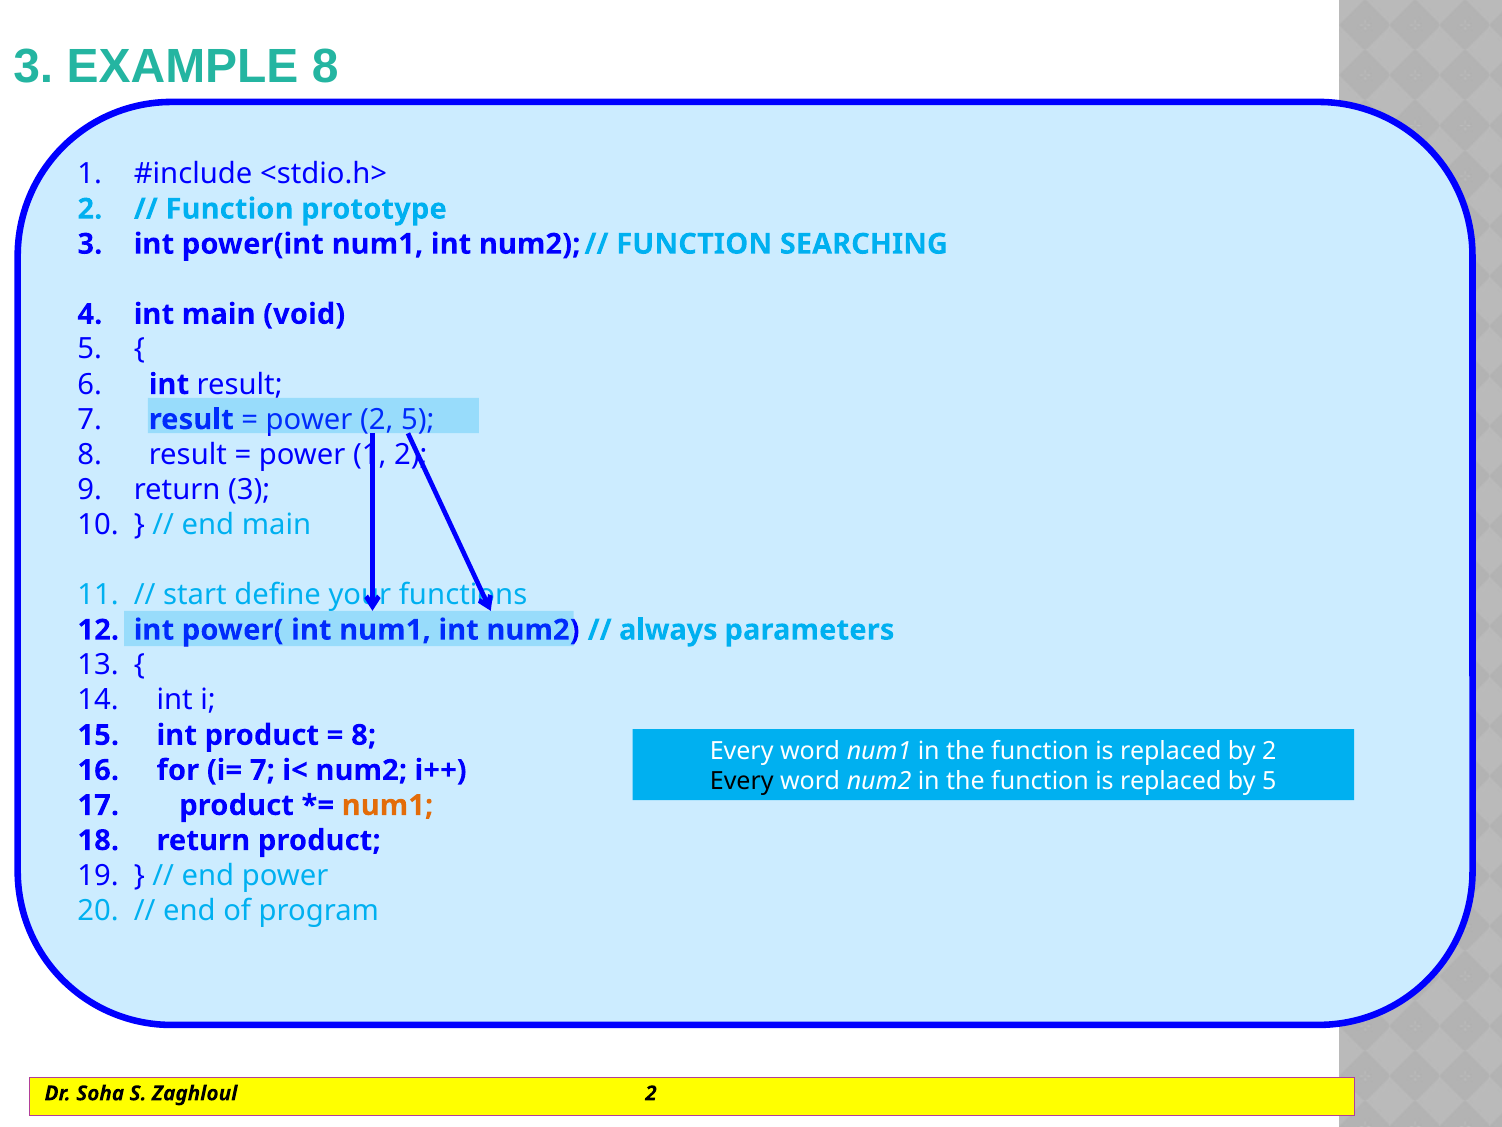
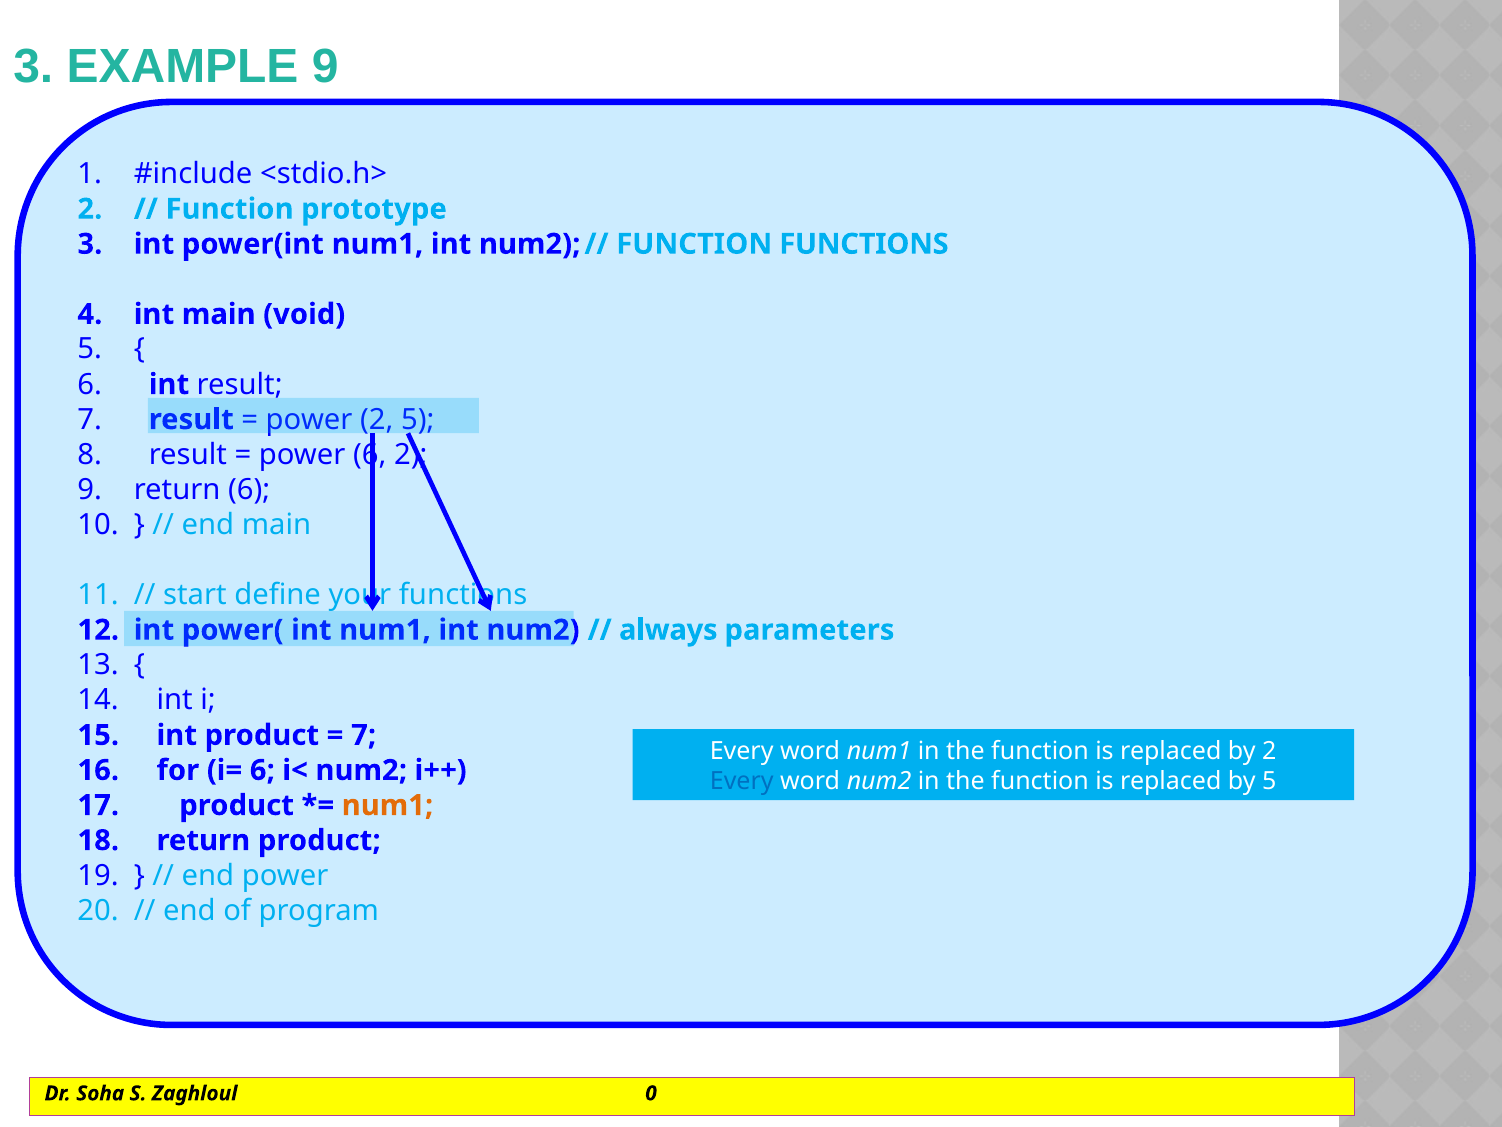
EXAMPLE 8: 8 -> 9 (325, 67)
FUNCTION SEARCHING: SEARCHING -> FUNCTIONS (864, 244)
power 1: 1 -> 6 (370, 454)
return 3: 3 -> 6 (249, 489)
8: 8 -> 7 (364, 735)
i= 7: 7 -> 6 (262, 770)
Every colour: black -> blue (742, 781)
Zaghloul 2: 2 -> 0 (651, 1093)
